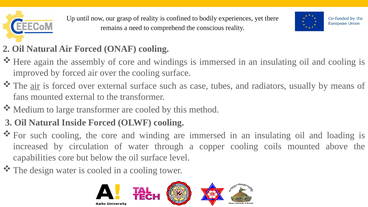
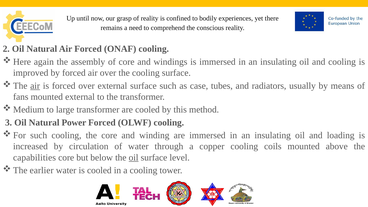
Inside: Inside -> Power (74, 123)
oil underline: none -> present (134, 157)
design: design -> earlier (42, 170)
